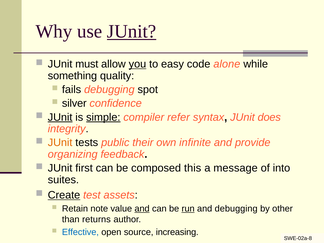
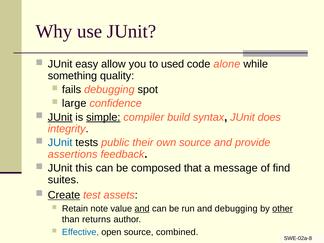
JUnit underline: present -> none (132, 31)
must: must -> easy (87, 64)
you underline: present -> none (137, 64)
easy: easy -> used (173, 64)
silver: silver -> large (74, 103)
refer: refer -> build (179, 117)
JUnit colour: orange -> blue (60, 143)
own infinite: infinite -> source (195, 143)
organizing: organizing -> assertions (73, 154)
first: first -> this (84, 168)
this: this -> that (193, 168)
into: into -> find (281, 168)
run underline: present -> none (188, 209)
other underline: none -> present (283, 209)
increasing: increasing -> combined (177, 232)
